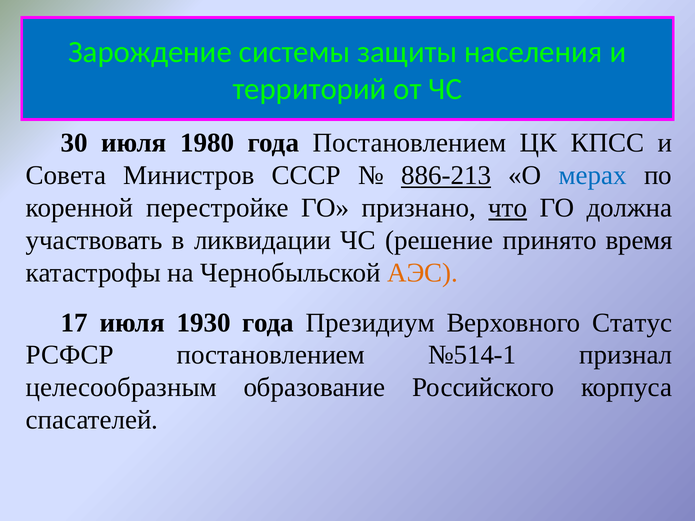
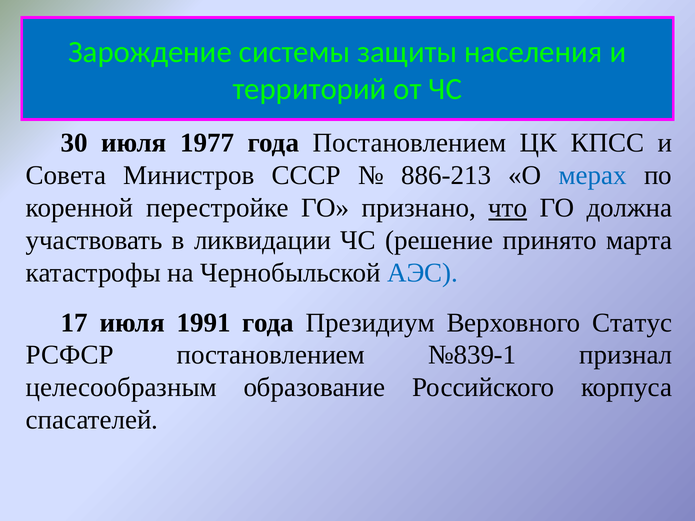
1980: 1980 -> 1977 (207, 143)
886-213 underline: present -> none (446, 176)
время: время -> марта (639, 240)
АЭС colour: orange -> blue (423, 273)
1930: 1930 -> 1991 (204, 323)
№514-1: №514-1 -> №839-1 (472, 355)
